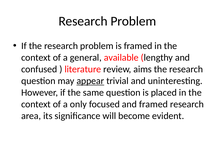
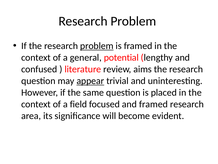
problem underline: none -> present (97, 46)
available: available -> potential (121, 57)
only: only -> field (78, 104)
